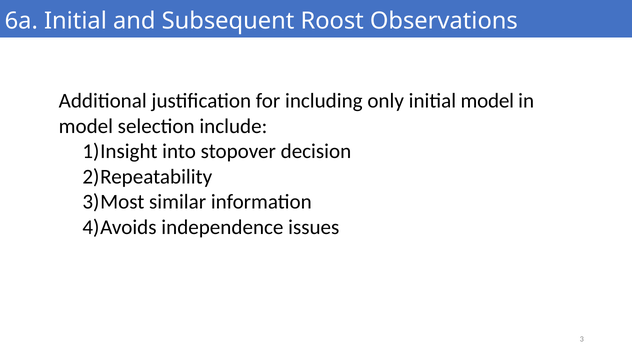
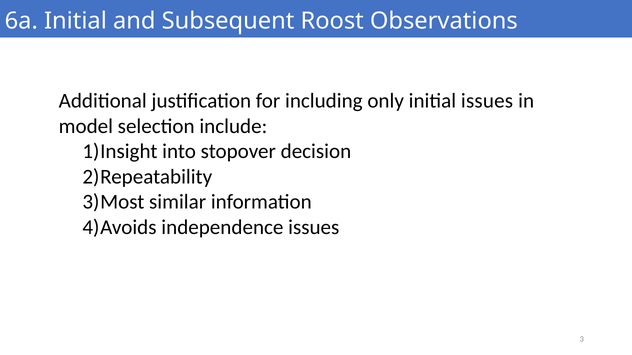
initial model: model -> issues (487, 101)
